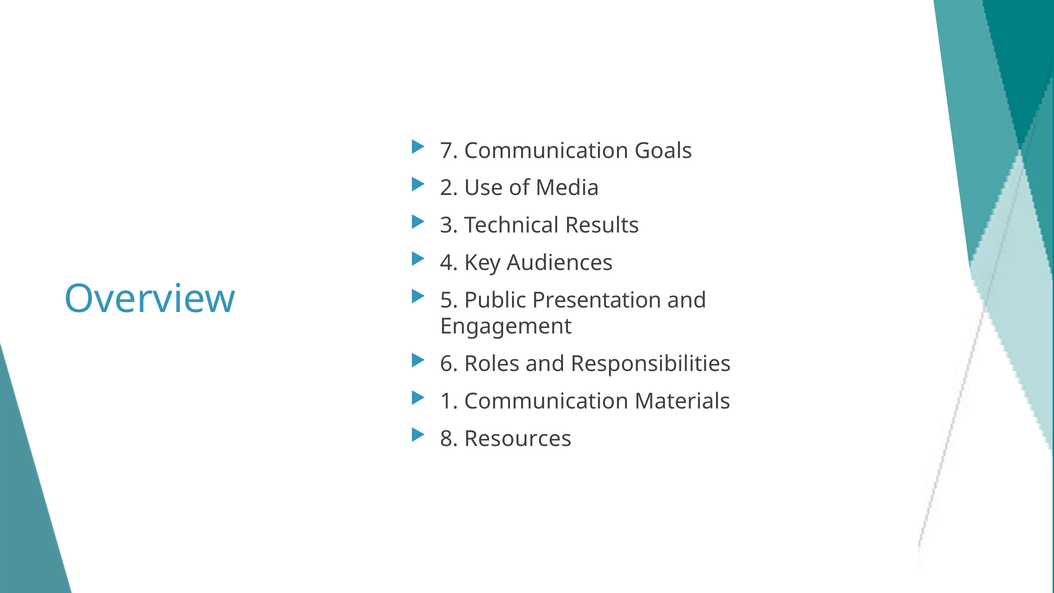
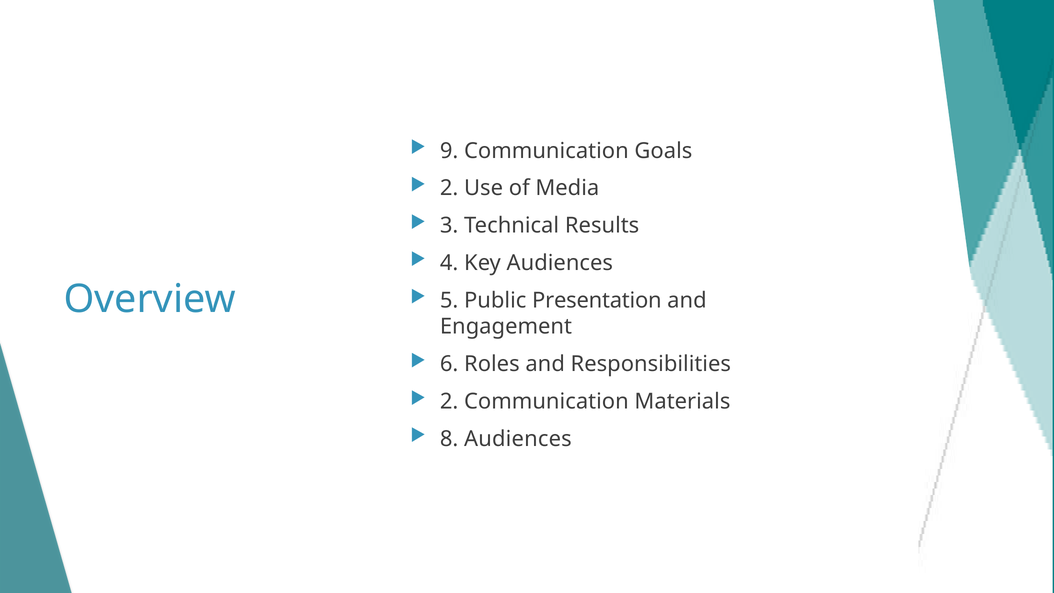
7: 7 -> 9 (449, 151)
1: 1 -> 2 (449, 401)
8 Resources: Resources -> Audiences (518, 439)
